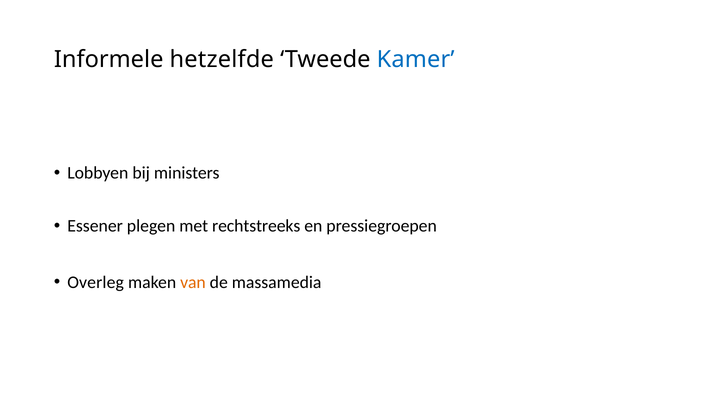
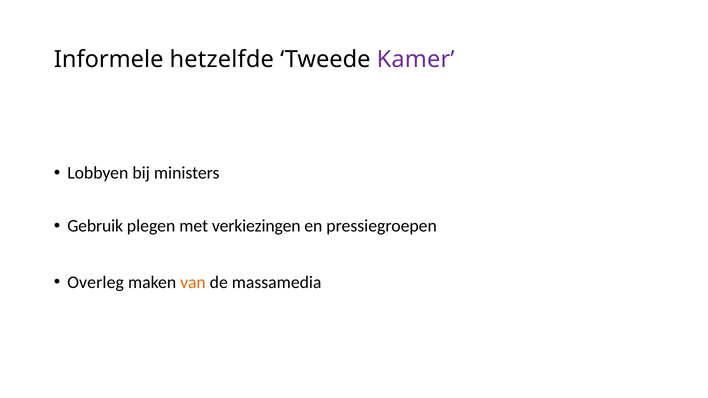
Kamer colour: blue -> purple (416, 60)
Essener: Essener -> Gebruik (95, 226)
rechtstreeks: rechtstreeks -> verkiezingen (256, 226)
